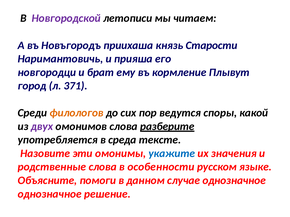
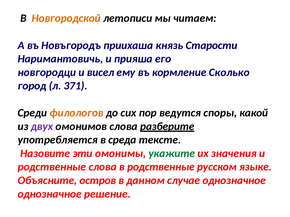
Новгородской colour: purple -> orange (66, 18)
брат: брат -> висел (101, 72)
Плывут: Плывут -> Сколько (229, 72)
укажите colour: blue -> green (172, 154)
в особенности: особенности -> родственные (161, 167)
помоги: помоги -> остров (98, 181)
